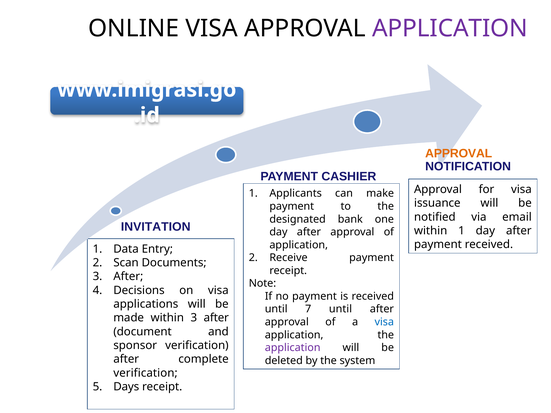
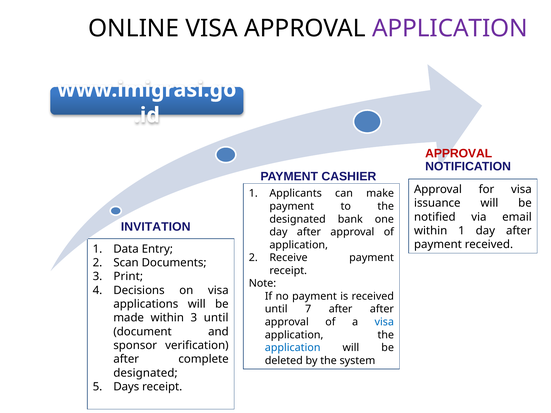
APPROVAL colour: orange -> red (459, 153)
After: After -> Print (128, 277)
7 until: until -> after (341, 309)
within 3 after: after -> until (216, 318)
application colour: purple -> blue (293, 348)
verification: verification -> designated (145, 373)
